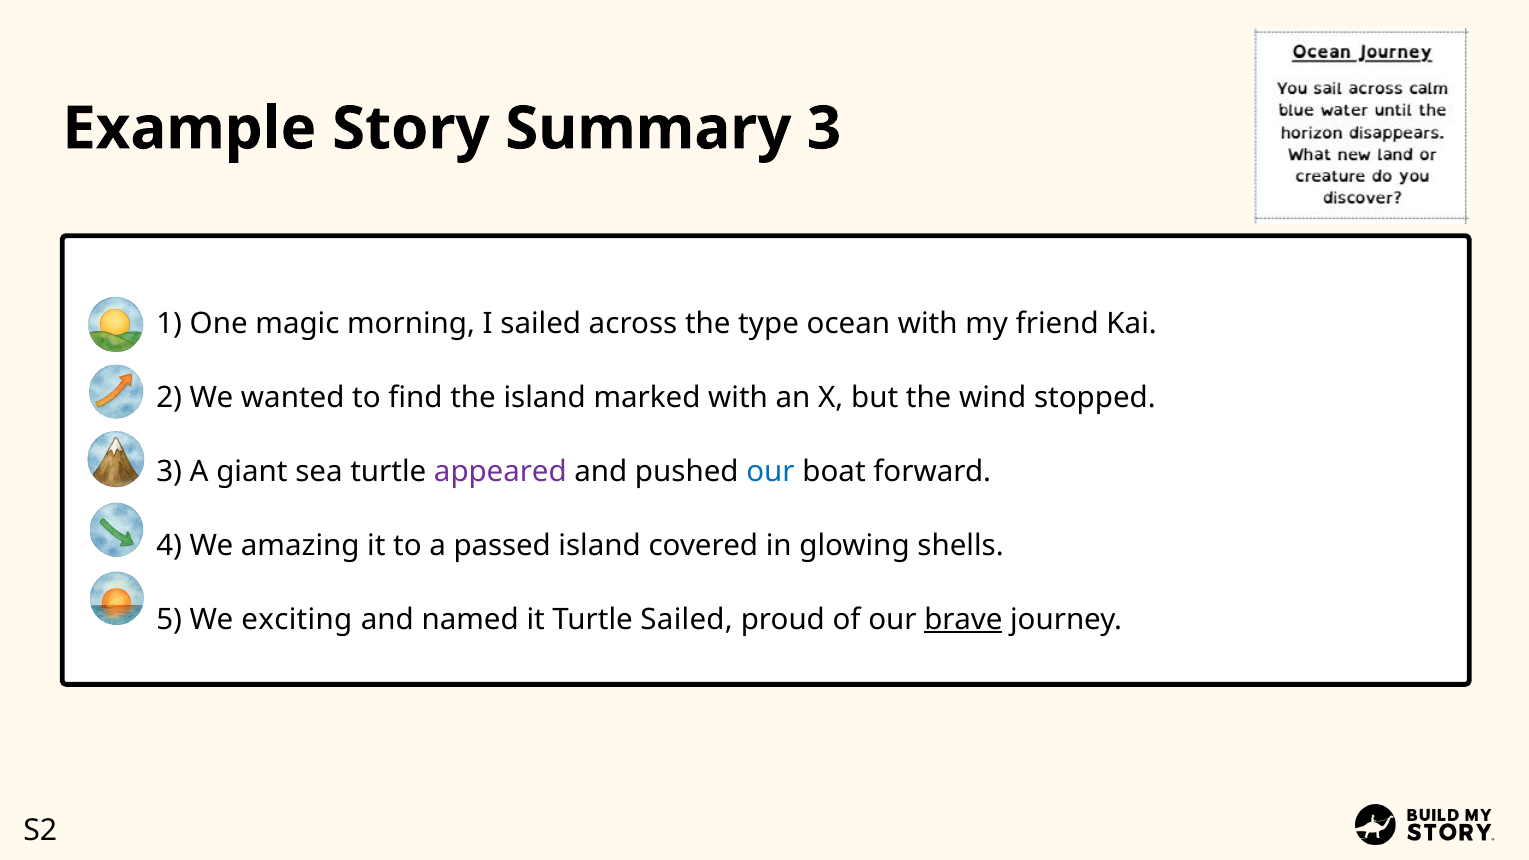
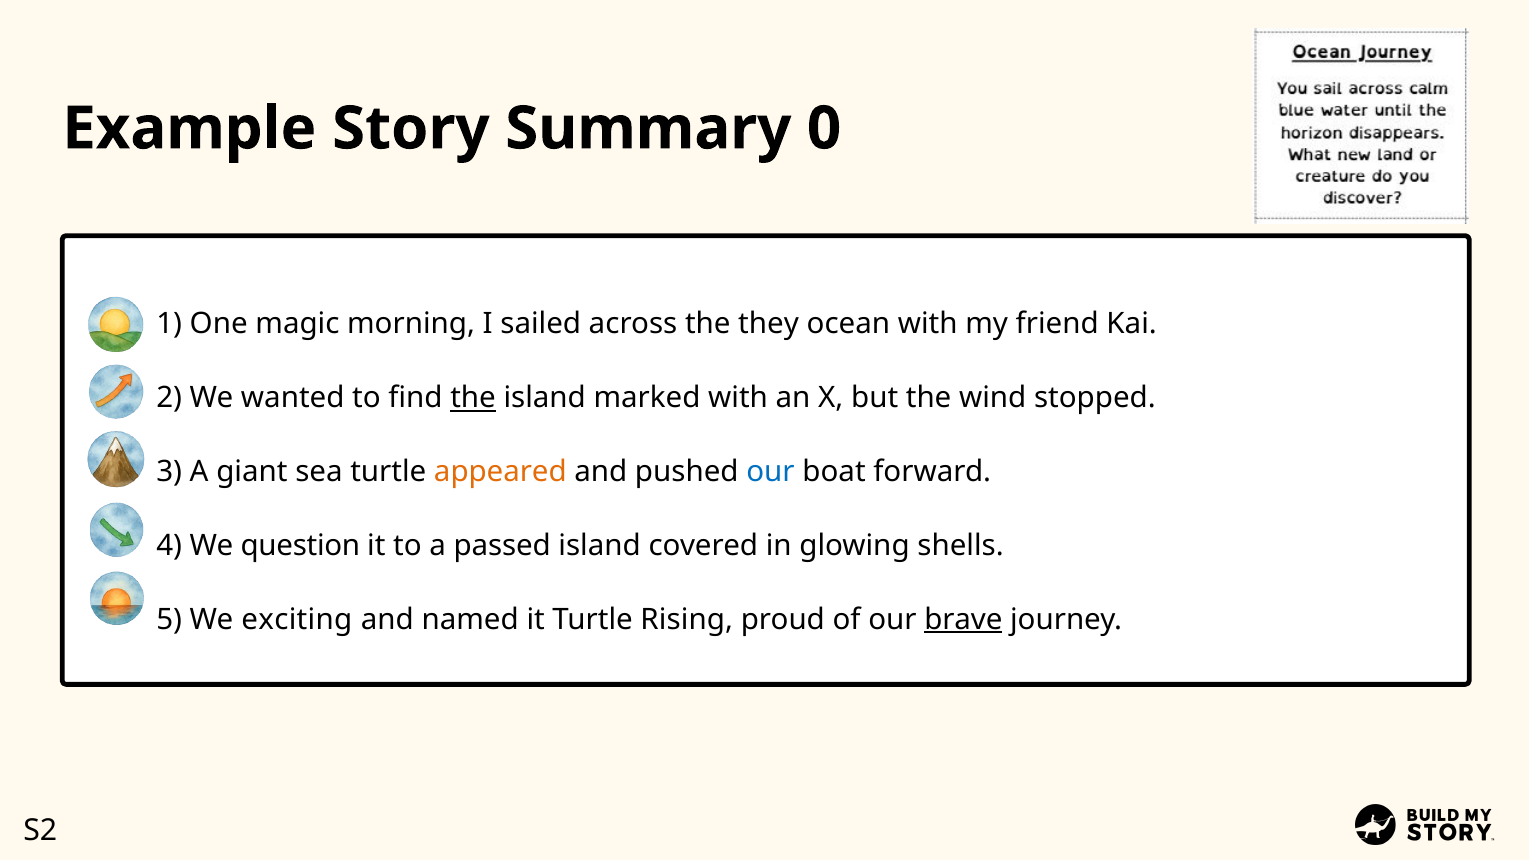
Summary 3: 3 -> 0 (824, 129)
type: type -> they (769, 324)
the underline: none -> present (473, 398)
appeared colour: purple -> orange (500, 472)
amazing: amazing -> question (300, 546)
Turtle Sailed: Sailed -> Rising (687, 619)
